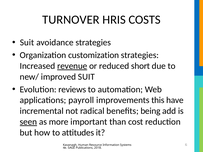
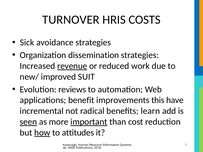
Suit: Suit -> Sick (27, 43)
customization: customization -> dissemination (94, 55)
short: short -> work (140, 66)
payroll: payroll -> benefit (81, 100)
being: being -> learn (150, 111)
important underline: none -> present (89, 122)
how underline: none -> present (42, 133)
